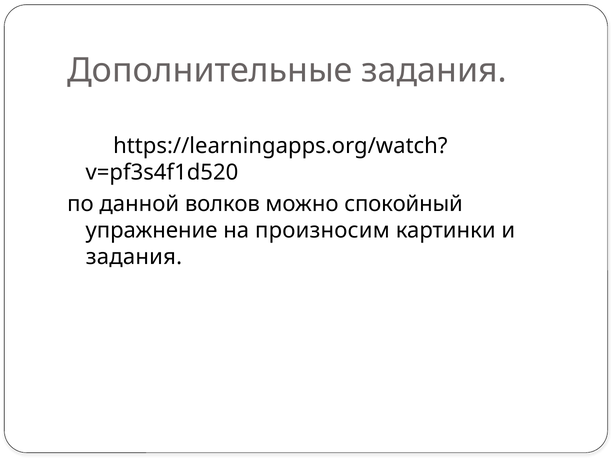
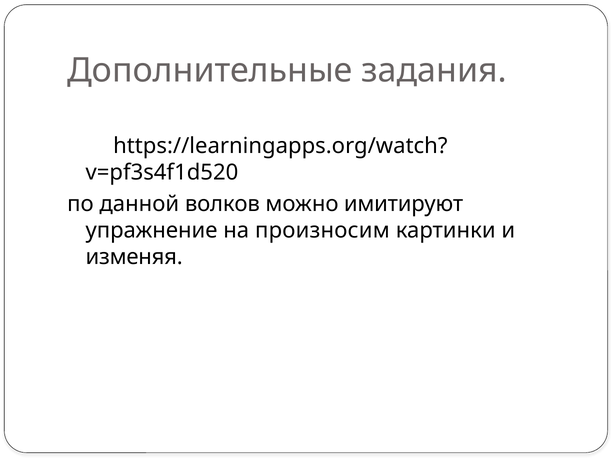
спокойный: спокойный -> имитируют (404, 204)
задания: задания -> изменяя (134, 257)
